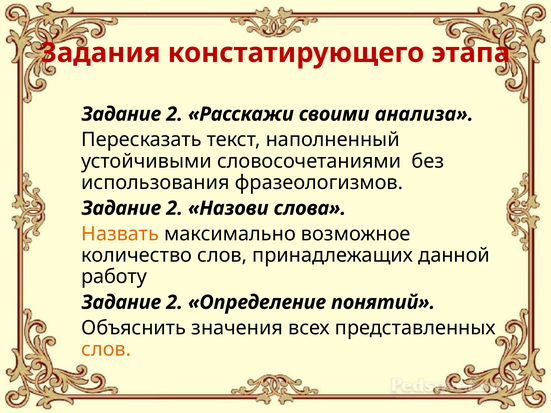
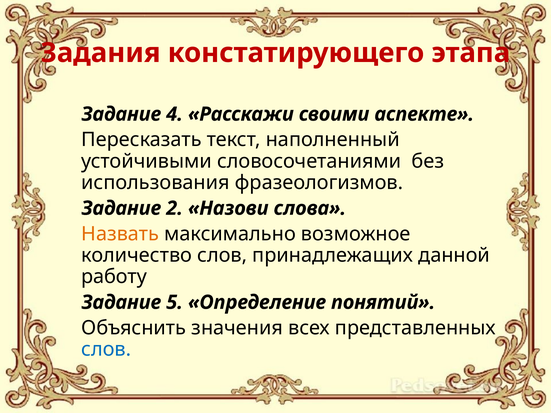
2: 2 -> 4 (175, 114)
анализа: анализа -> аспекте (424, 114)
2: 2 -> 5 (175, 303)
слов colour: orange -> blue (106, 350)
